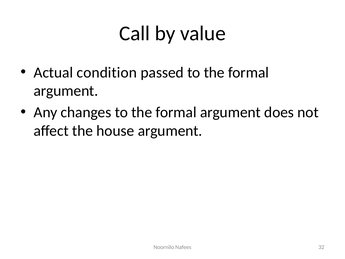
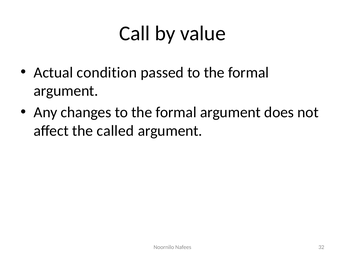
house: house -> called (115, 131)
